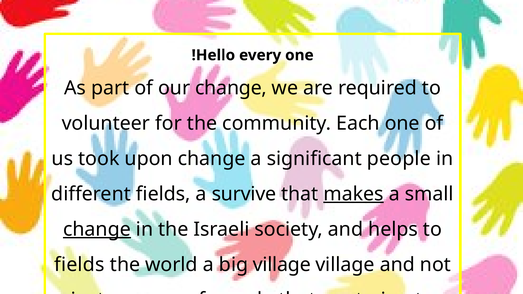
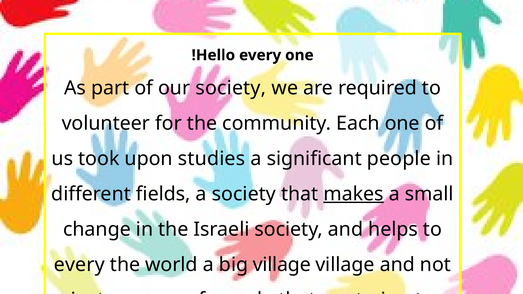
our change: change -> society (231, 88)
upon change: change -> studies (212, 159)
a survive: survive -> society (244, 194)
change underline: present -> none (97, 229)
fields: fields -> every (79, 265)
